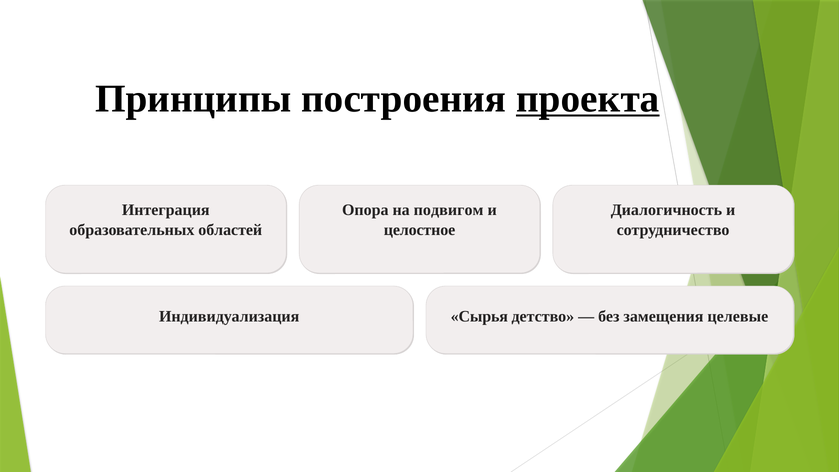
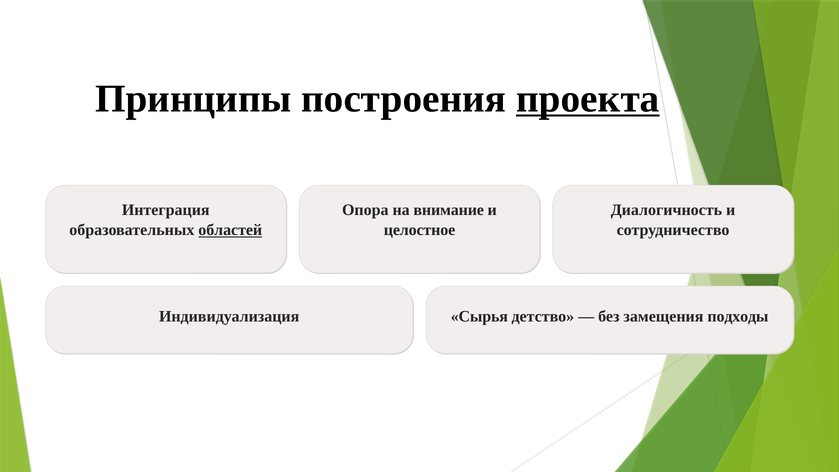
подвигом: подвигом -> внимание (449, 210)
областей underline: none -> present (230, 230)
целевые: целевые -> подходы (738, 317)
